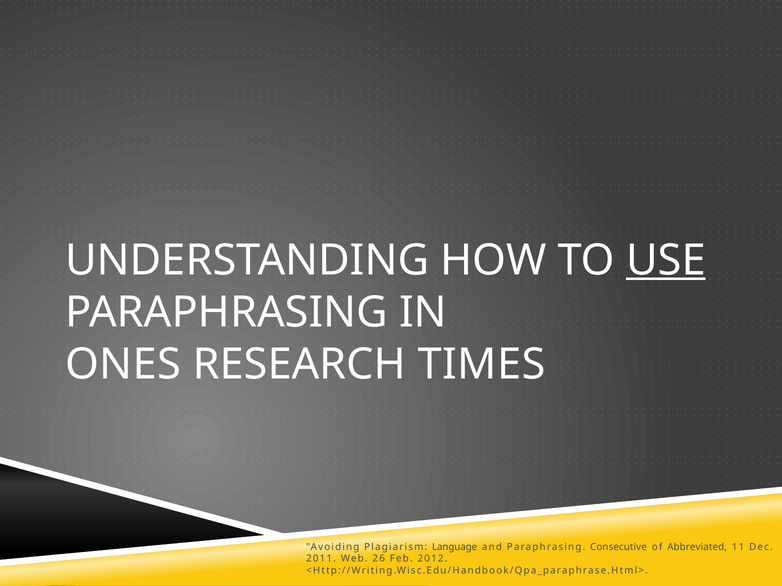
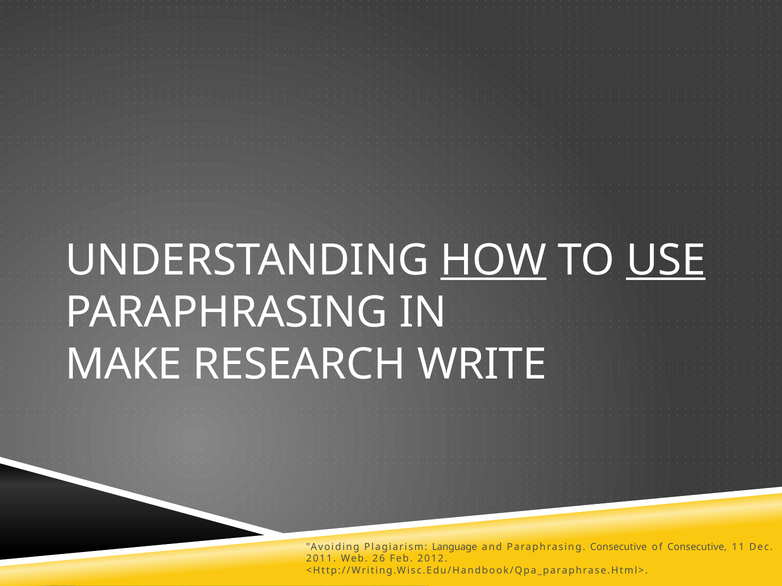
HOW underline: none -> present (494, 260)
ONES: ONES -> MAKE (124, 365)
TIMES: TIMES -> WRITE (482, 365)
of Abbreviated: Abbreviated -> Consecutive (697, 547)
